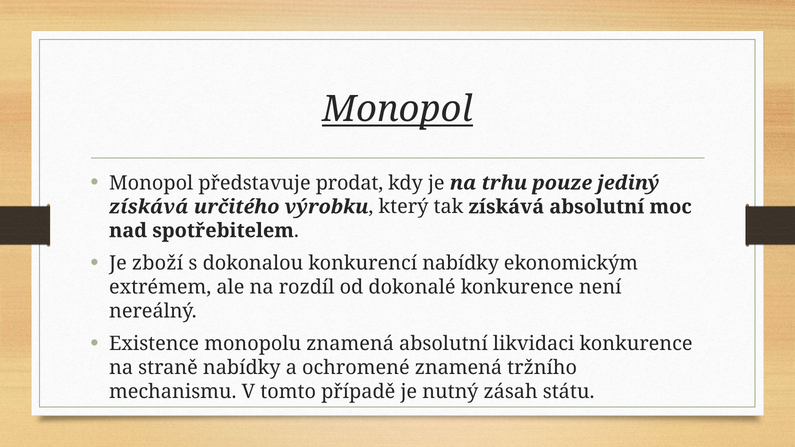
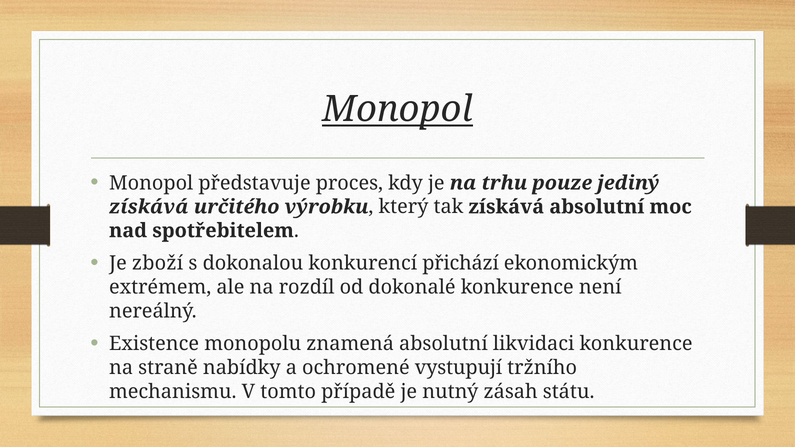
prodat: prodat -> proces (349, 183)
konkurencí nabídky: nabídky -> přichází (461, 264)
ochromené znamená: znamená -> vystupují (459, 368)
